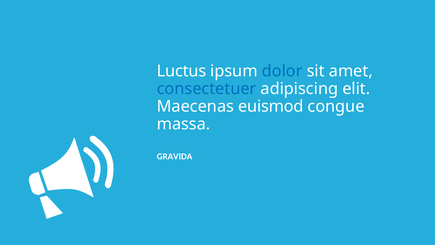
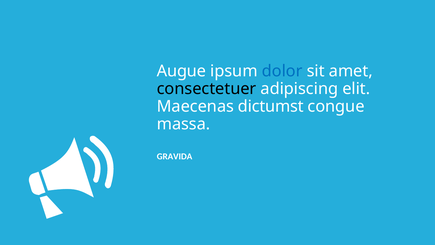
Luctus: Luctus -> Augue (181, 71)
consectetuer colour: blue -> black (207, 89)
euismod: euismod -> dictumst (271, 106)
